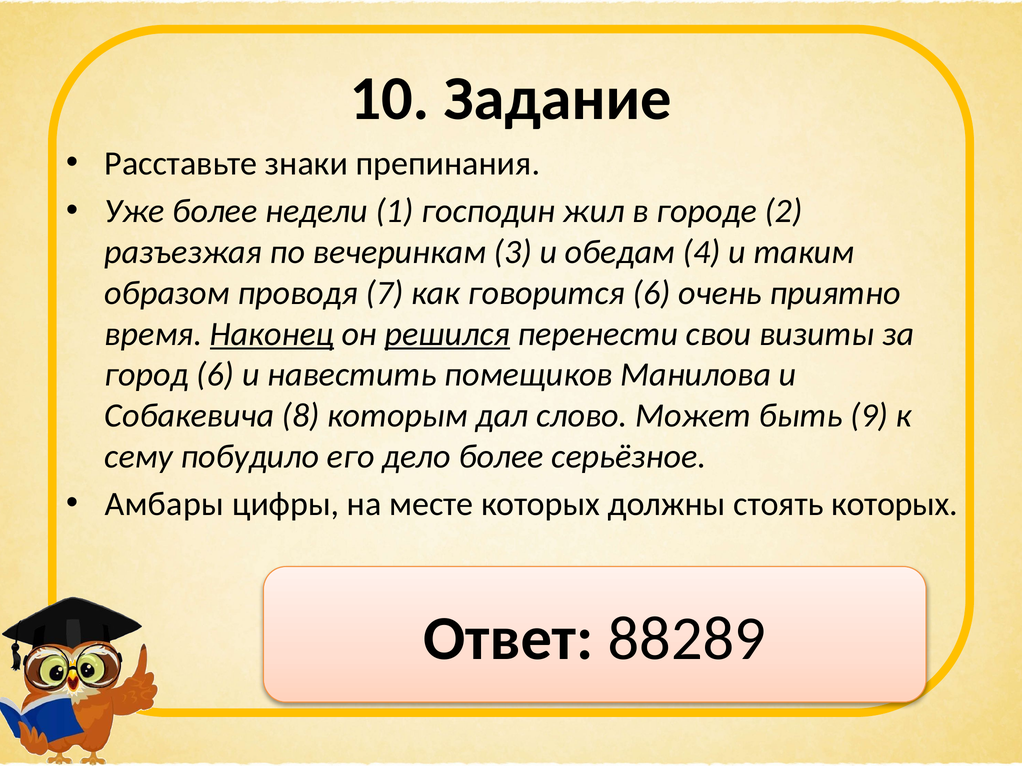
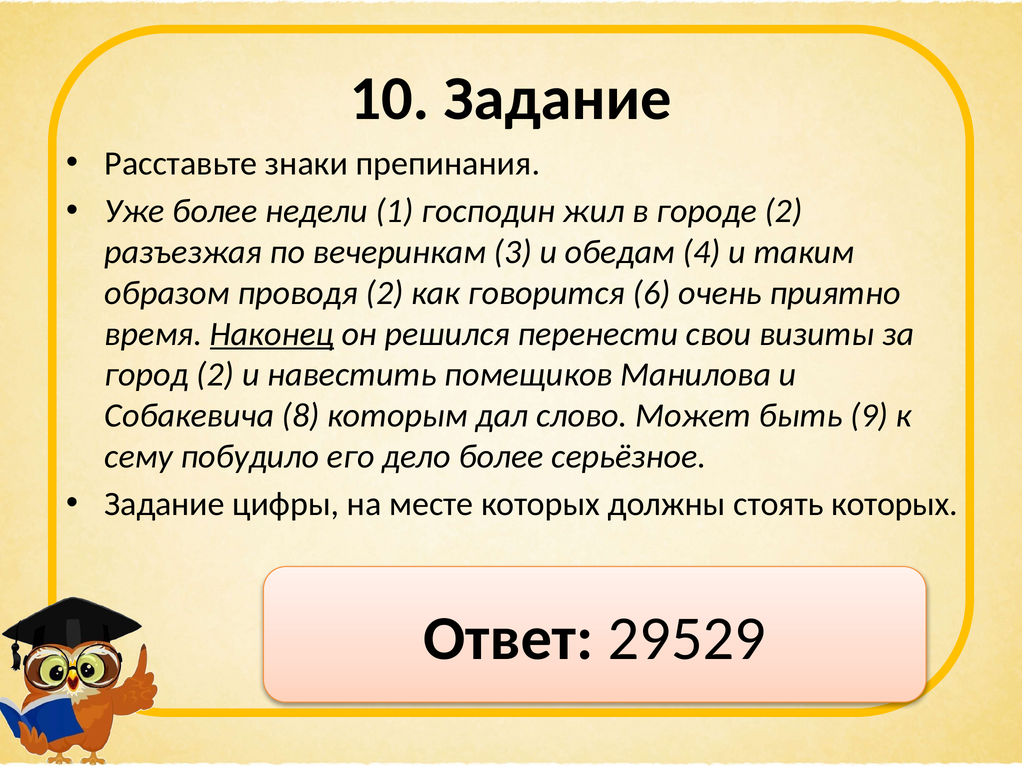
проводя 7: 7 -> 2 (385, 293)
решился underline: present -> none (447, 334)
город 6: 6 -> 2 (215, 375)
Амбары: Амбары -> Задание (165, 504)
88289: 88289 -> 29529 (687, 639)
